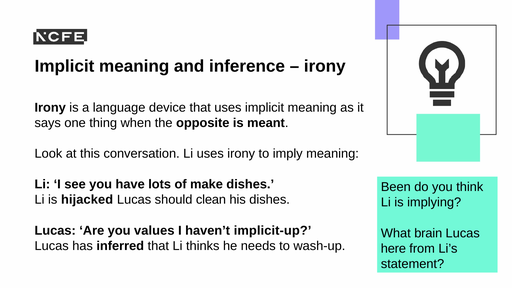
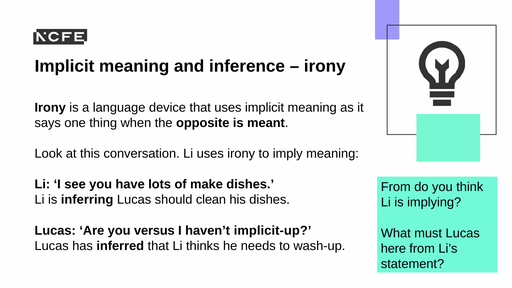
Been: Been -> From (396, 187)
hijacked: hijacked -> inferring (87, 200)
values: values -> versus (154, 230)
brain: brain -> must (428, 233)
